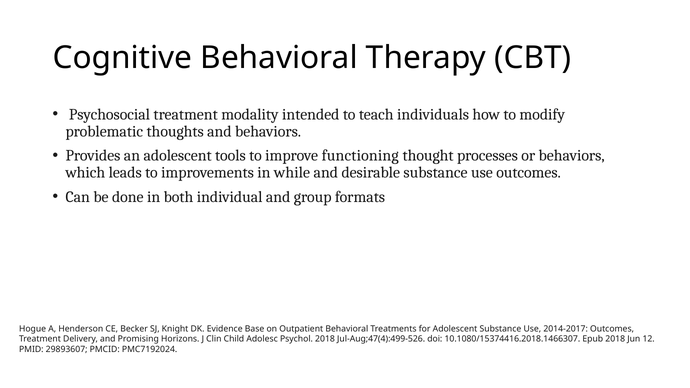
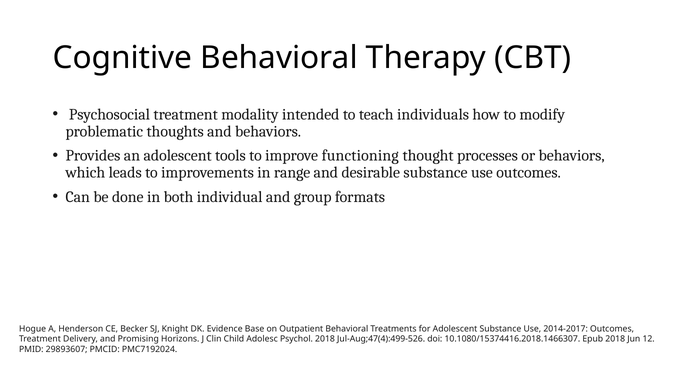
while: while -> range (292, 173)
